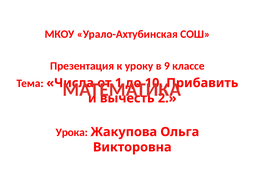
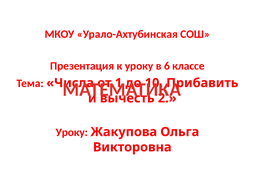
9: 9 -> 6 (167, 66)
Урока: Урока -> Уроку (72, 133)
